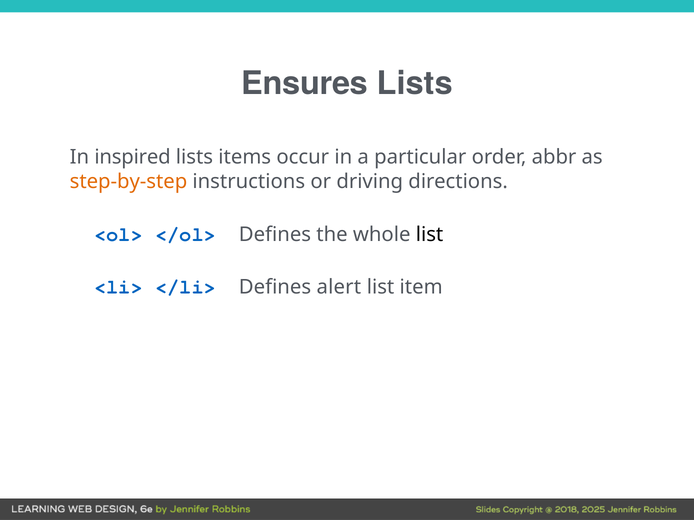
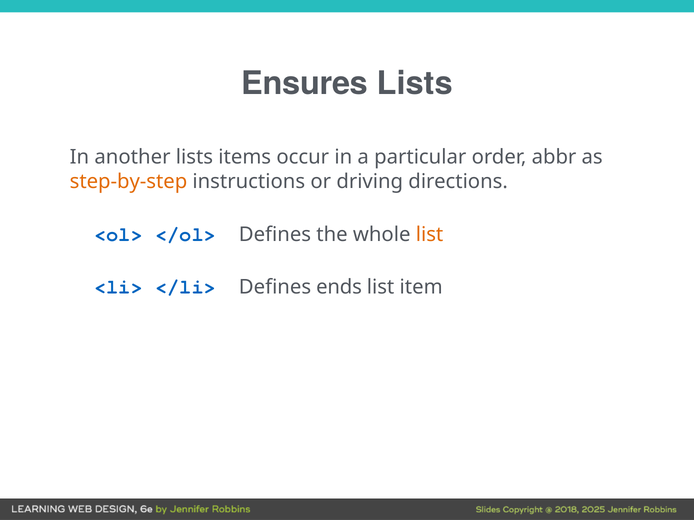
inspired: inspired -> another (132, 157)
list colour: black -> orange (430, 235)
alert: alert -> ends (339, 287)
